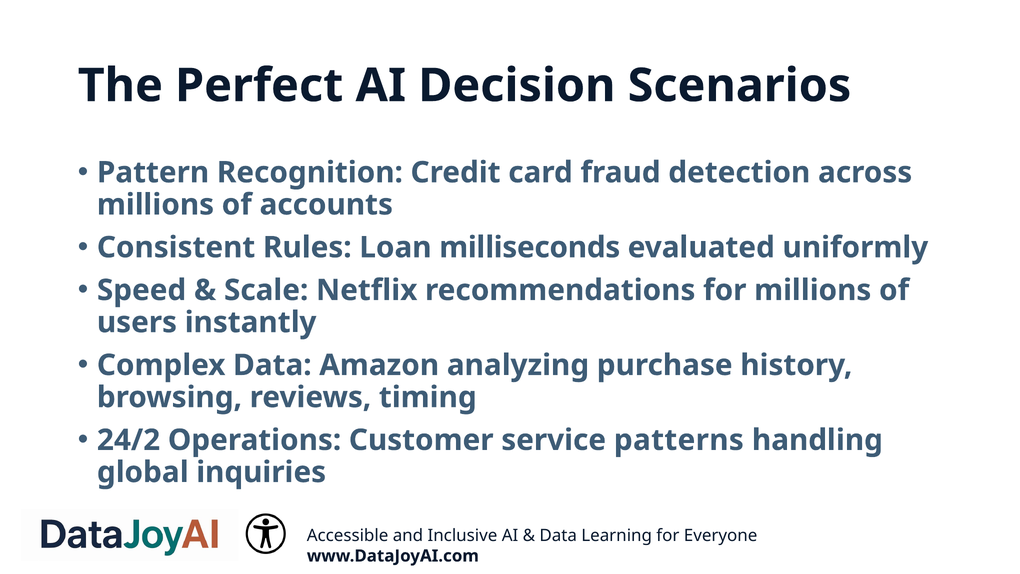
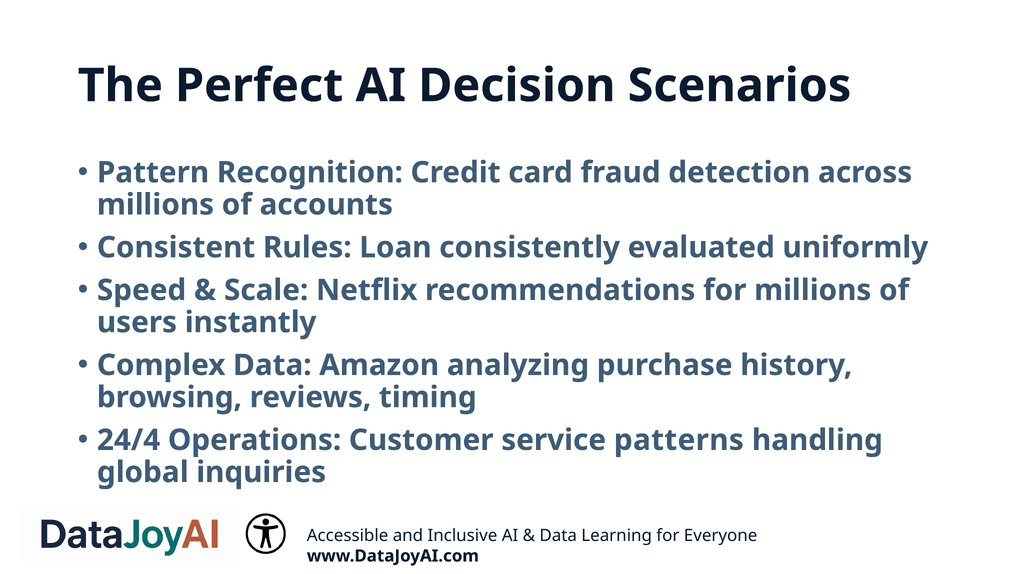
milliseconds: milliseconds -> consistently (530, 247)
24/2: 24/2 -> 24/4 (129, 440)
